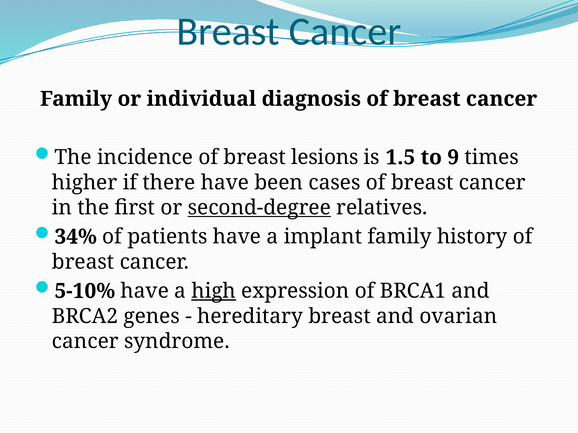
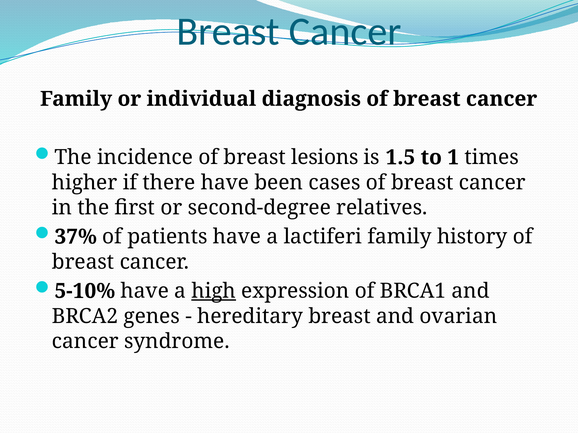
9: 9 -> 1 (453, 158)
second-degree underline: present -> none (259, 208)
34%: 34% -> 37% (76, 237)
implant: implant -> lactiferi (323, 237)
